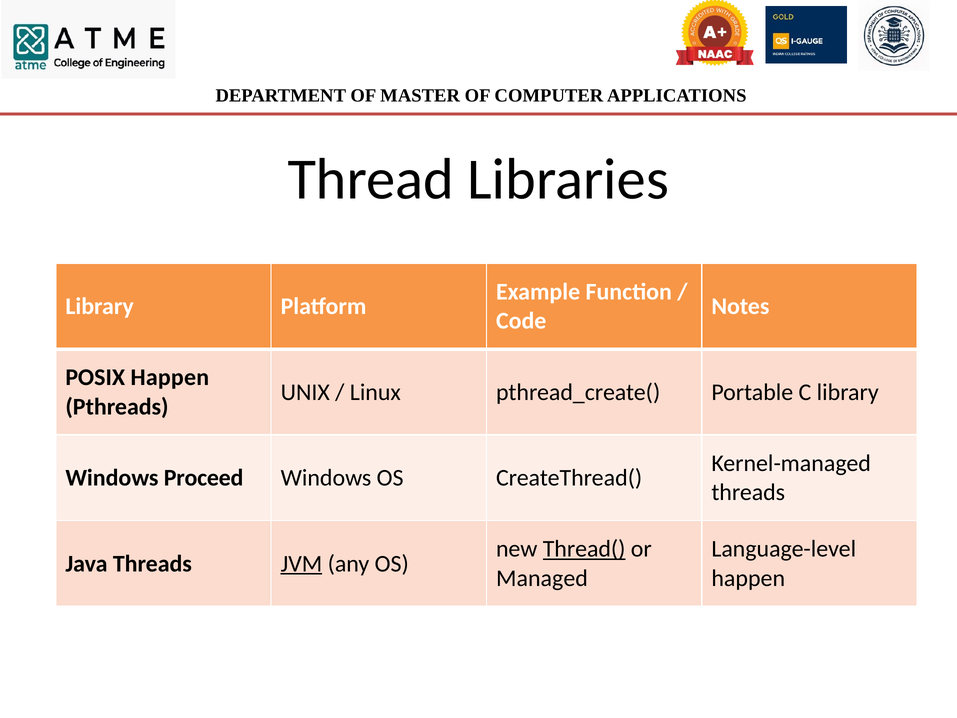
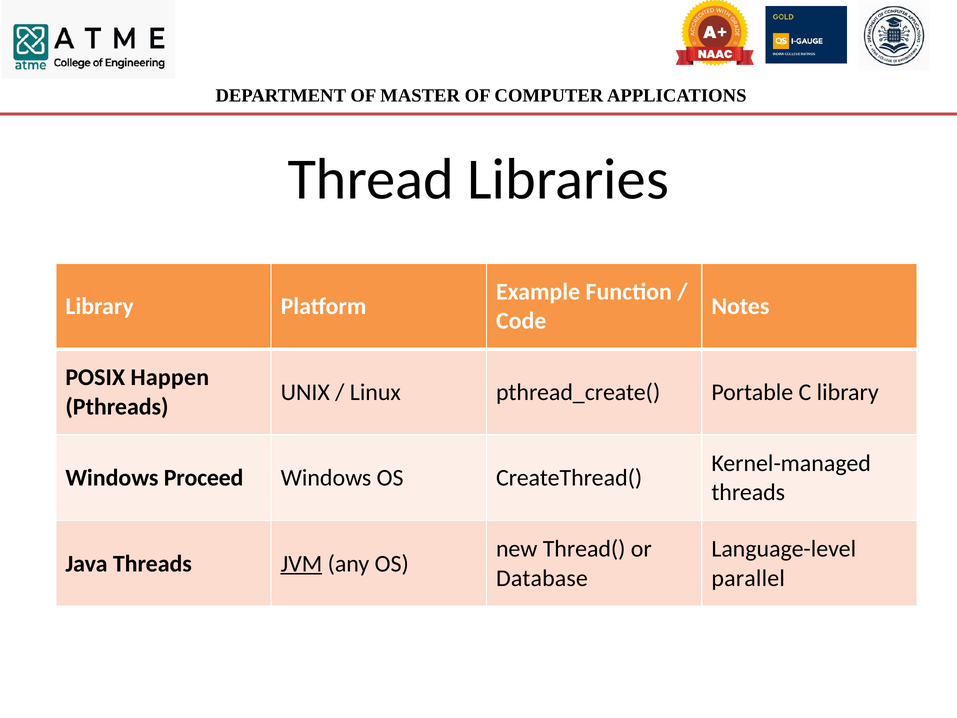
Thread( underline: present -> none (584, 549)
Managed: Managed -> Database (542, 578)
happen: happen -> parallel (748, 578)
